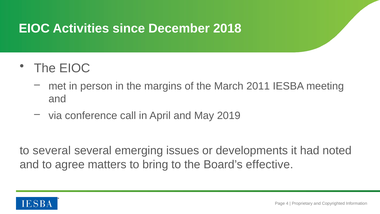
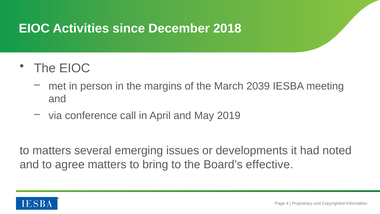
2011: 2011 -> 2039 (258, 86)
to several: several -> matters (52, 150)
